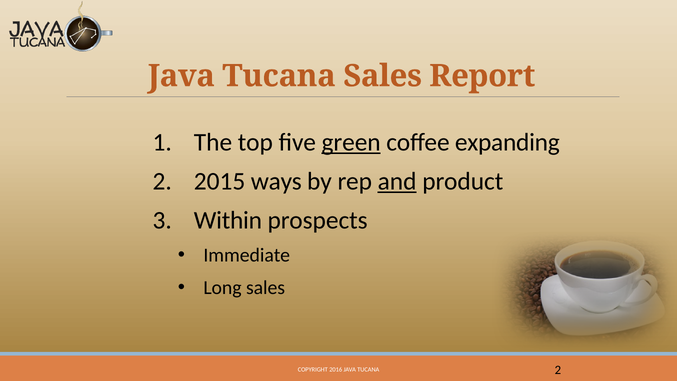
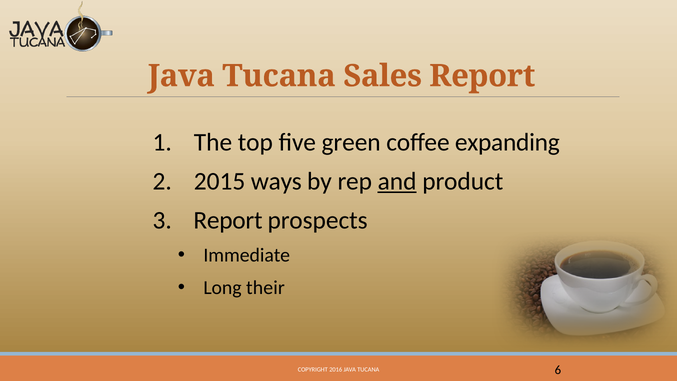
green underline: present -> none (351, 142)
Within: Within -> Report (228, 220)
Long sales: sales -> their (265, 288)
TUCANA 2: 2 -> 6 (558, 370)
